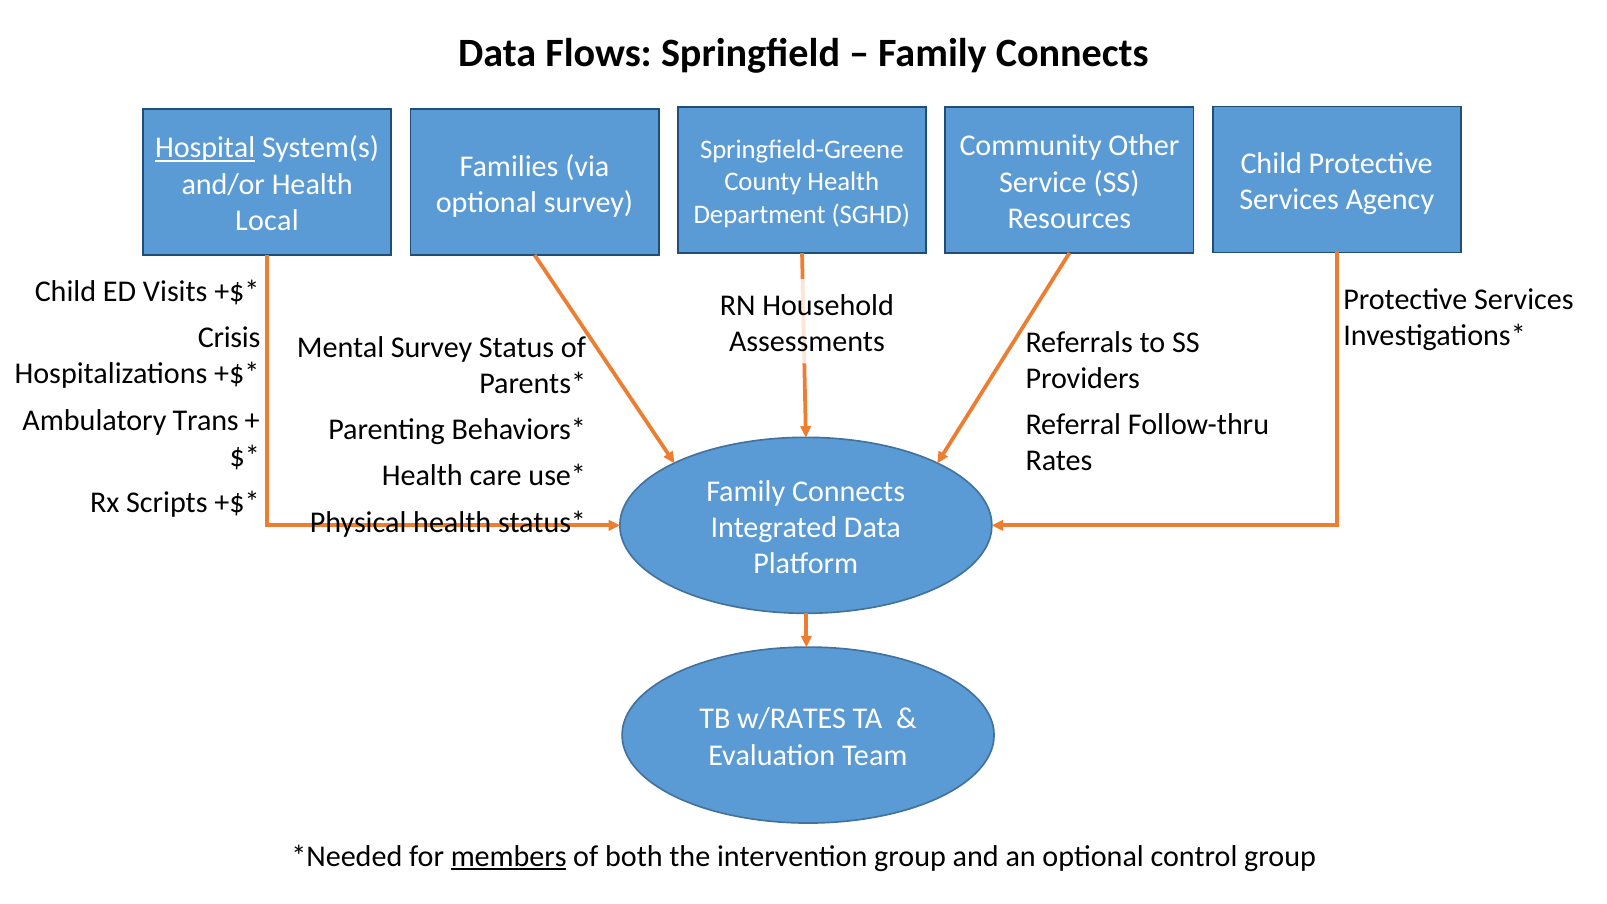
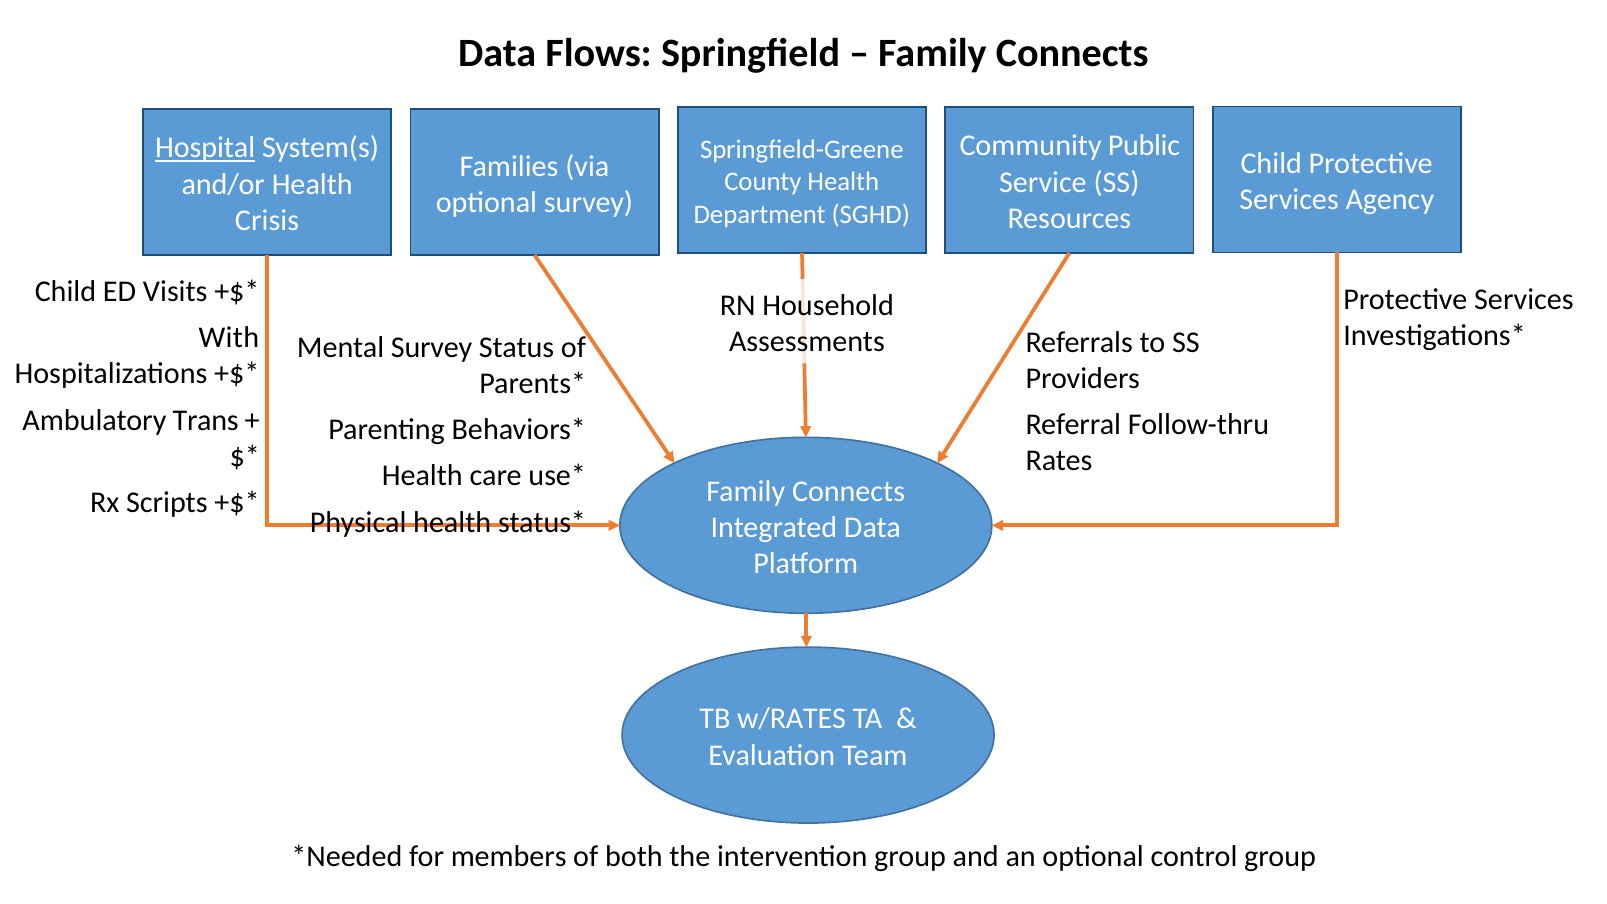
Other: Other -> Public (1144, 146)
Local: Local -> Crisis (267, 220)
Crisis: Crisis -> With (229, 338)
members underline: present -> none (509, 856)
